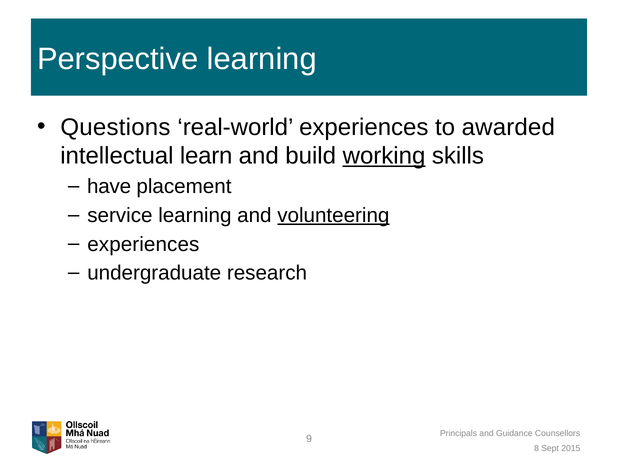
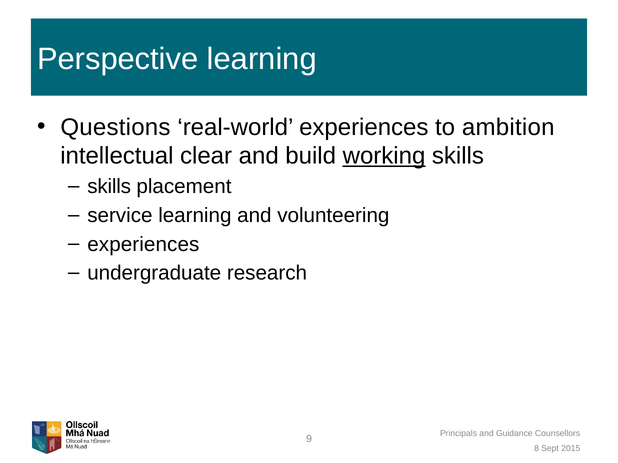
awarded: awarded -> ambition (508, 127)
learn: learn -> clear (206, 156)
have: have -> skills (109, 187)
volunteering underline: present -> none (333, 216)
